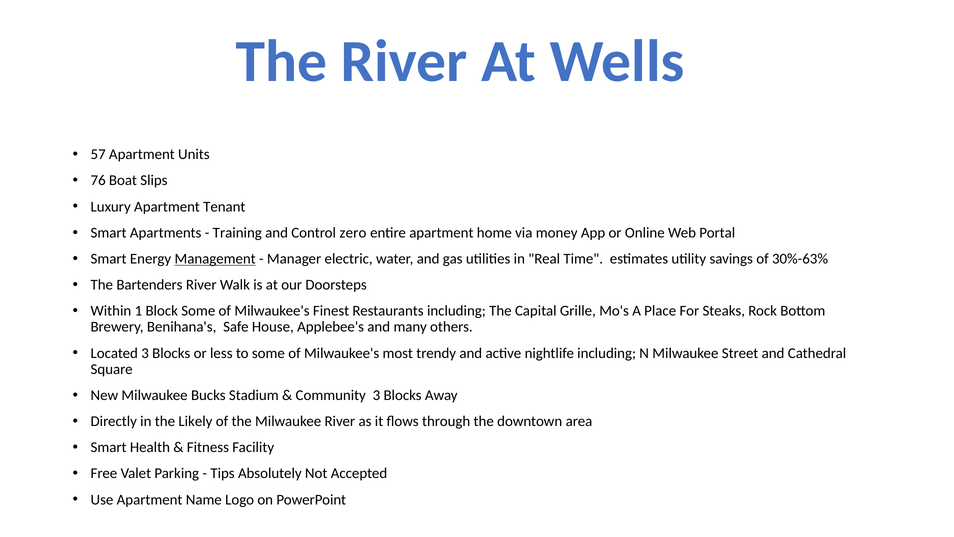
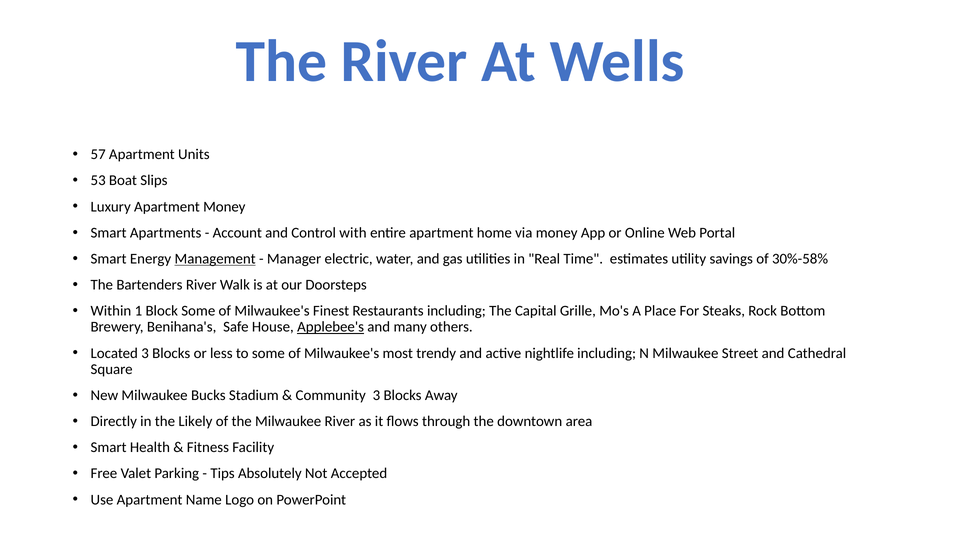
76: 76 -> 53 (98, 180)
Apartment Tenant: Tenant -> Money (224, 206)
Training: Training -> Account (237, 233)
zero: zero -> with (353, 233)
30%-63%: 30%-63% -> 30%-58% (800, 259)
Applebee's underline: none -> present (331, 327)
